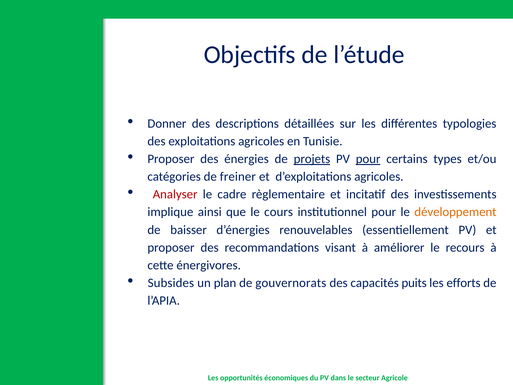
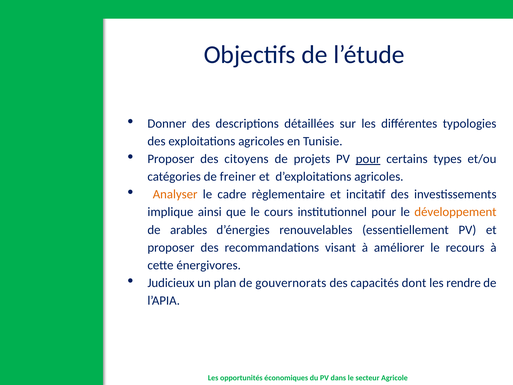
énergies: énergies -> citoyens (246, 159)
projets underline: present -> none (312, 159)
Analyser colour: red -> orange (175, 194)
baisser: baisser -> arables (189, 230)
Subsides: Subsides -> Judicieux (171, 283)
puits: puits -> dont (414, 283)
efforts: efforts -> rendre (464, 283)
